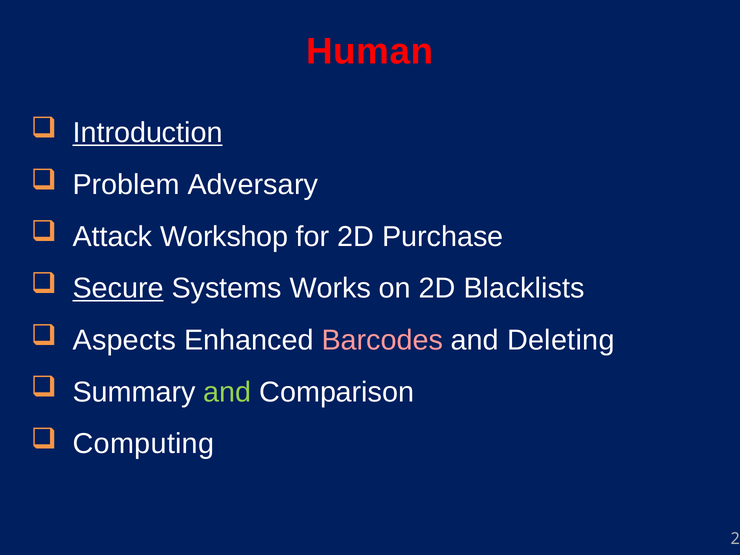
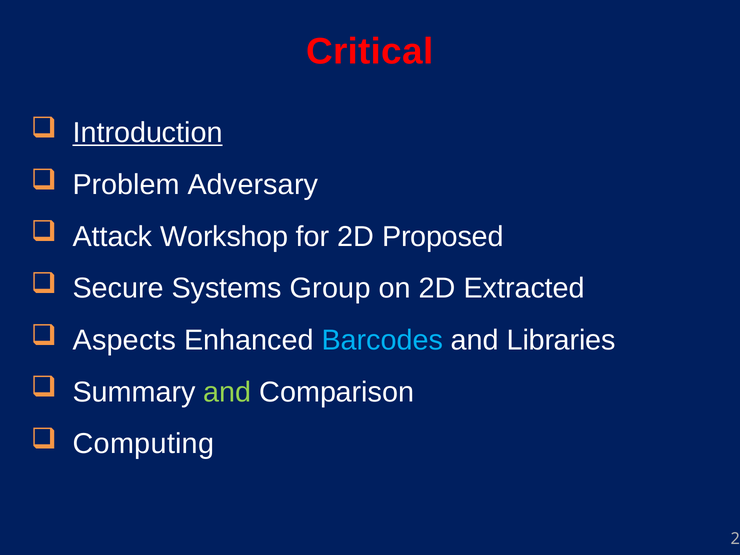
Human: Human -> Critical (370, 51)
Purchase: Purchase -> Proposed (443, 237)
Secure underline: present -> none (118, 288)
Works: Works -> Group (330, 288)
Blacklists: Blacklists -> Extracted (524, 288)
Barcodes colour: pink -> light blue (382, 340)
Deleting: Deleting -> Libraries (561, 340)
